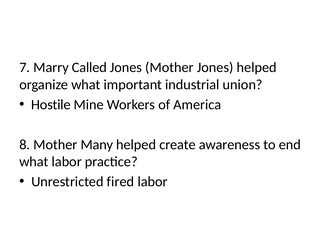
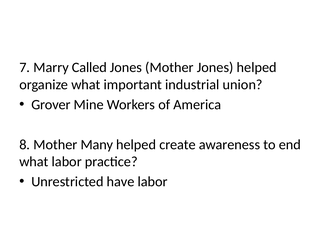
Hostile: Hostile -> Grover (51, 104)
fired: fired -> have (121, 182)
